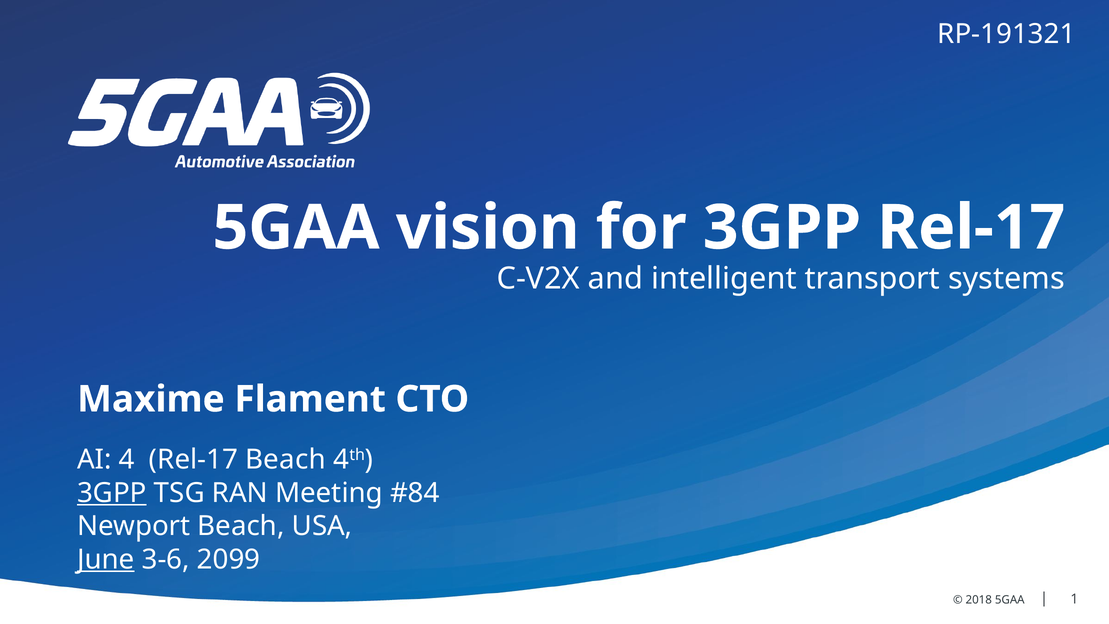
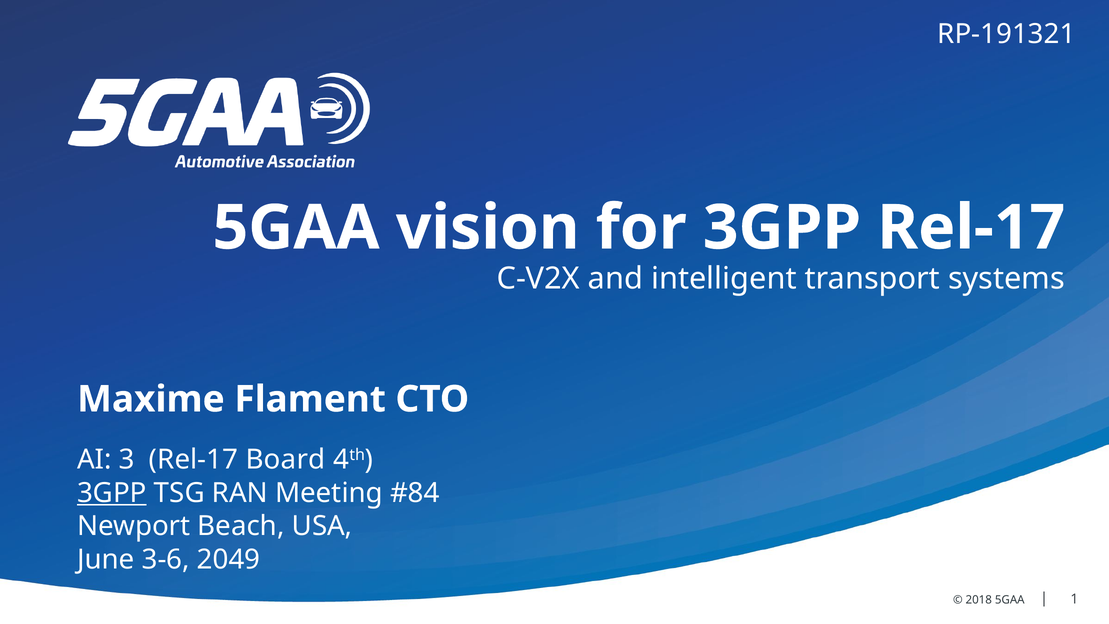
4: 4 -> 3 (127, 460)
Rel-17 Beach: Beach -> Board (286, 460)
June underline: present -> none (106, 559)
2099: 2099 -> 2049 (229, 559)
